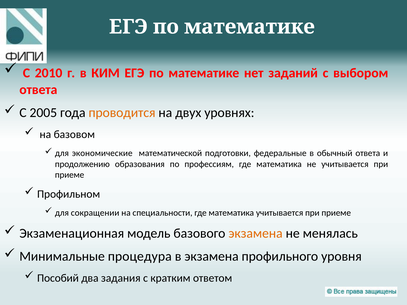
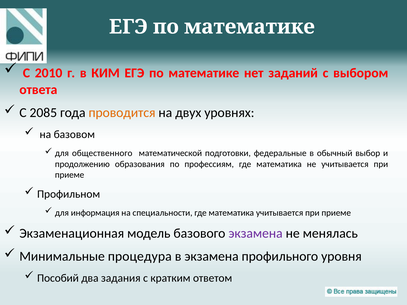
2005: 2005 -> 2085 (43, 113)
экономические: экономические -> общественного (102, 153)
обычный ответа: ответа -> выбор (368, 153)
сокращении: сокращении -> информация (95, 213)
экзамена colour: orange -> purple (256, 234)
